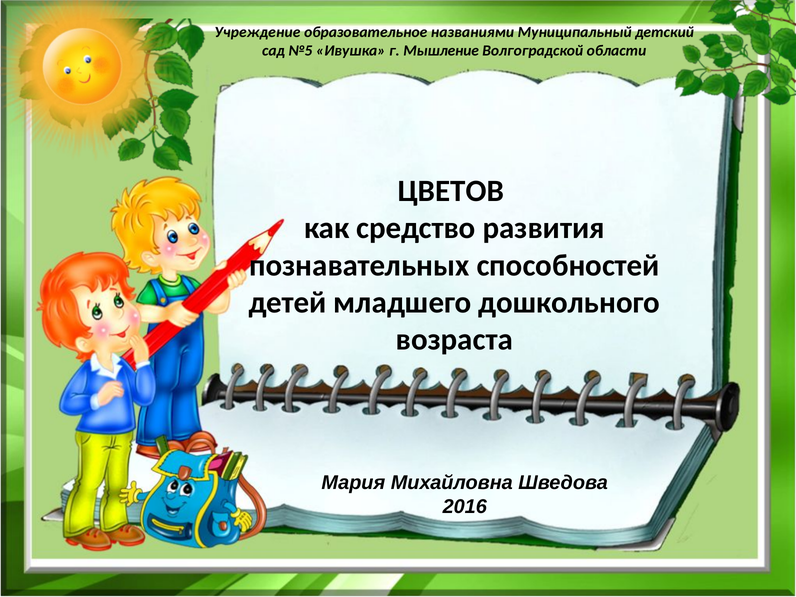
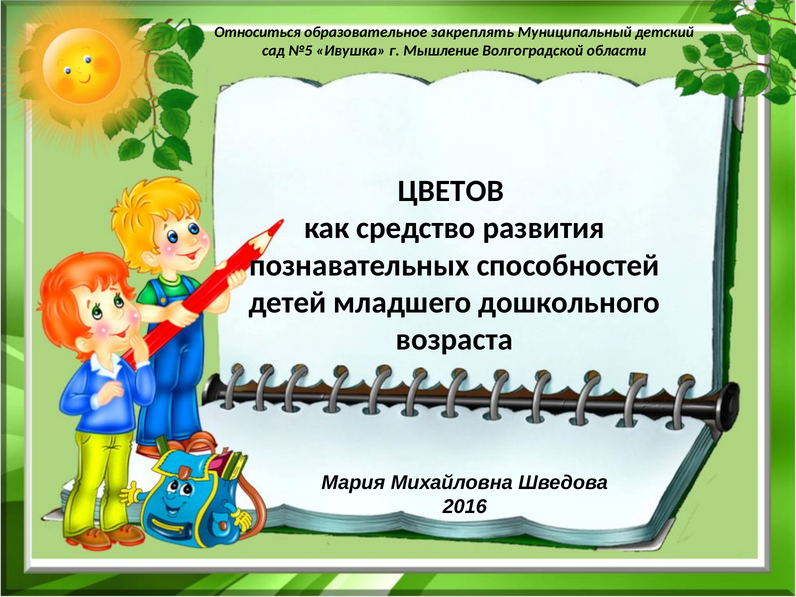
Учреждение: Учреждение -> Относиться (258, 32)
названиями: названиями -> закреплять (472, 32)
